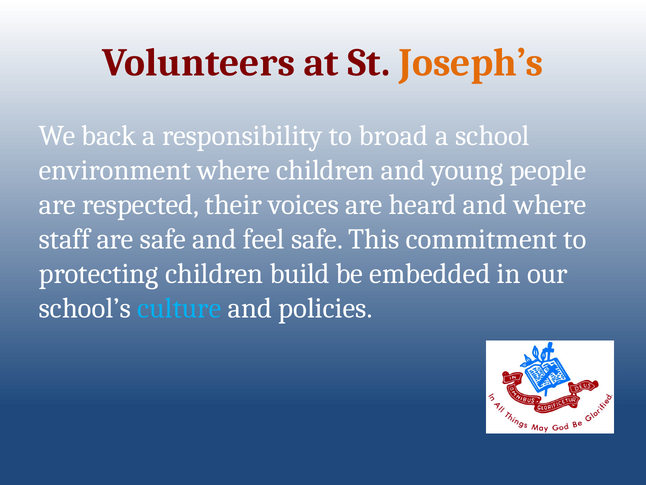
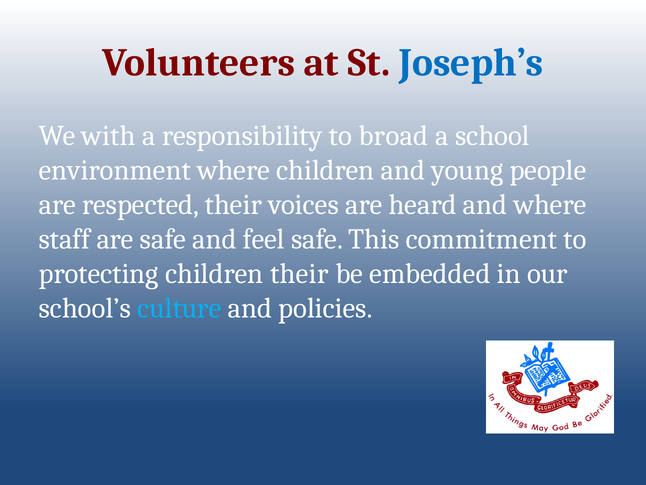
Joseph’s colour: orange -> blue (471, 63)
back: back -> with (109, 136)
children build: build -> their (299, 273)
